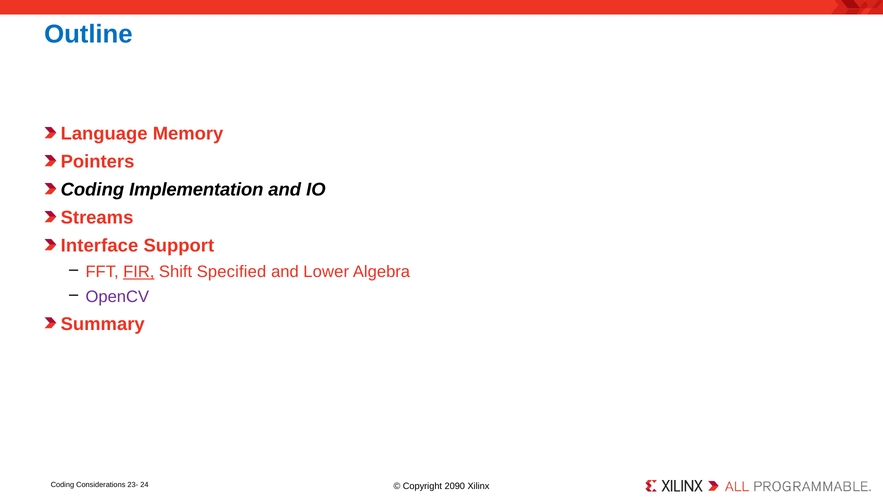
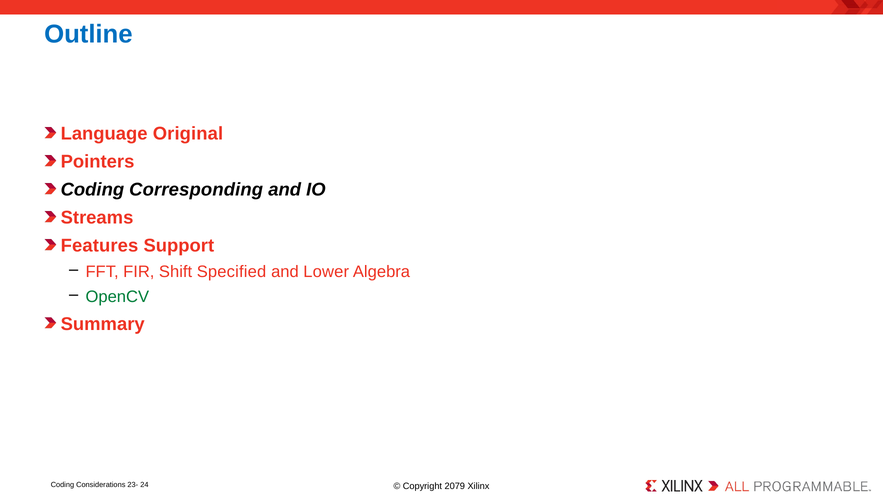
Memory: Memory -> Original (188, 134)
Implementation: Implementation -> Corresponding (196, 190)
Interface: Interface -> Features (100, 246)
FIR underline: present -> none (139, 272)
OpenCV colour: purple -> green (117, 297)
2090: 2090 -> 2079 (455, 486)
